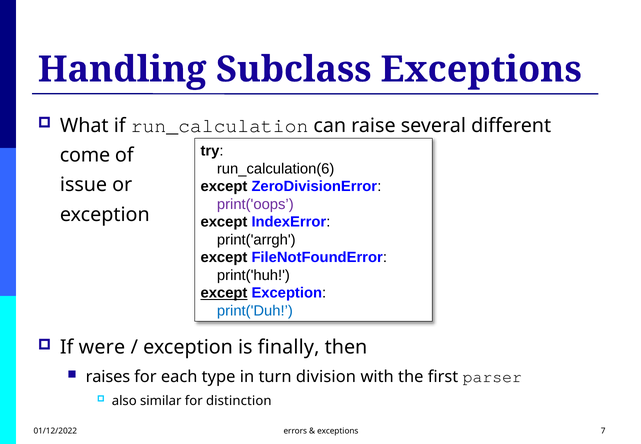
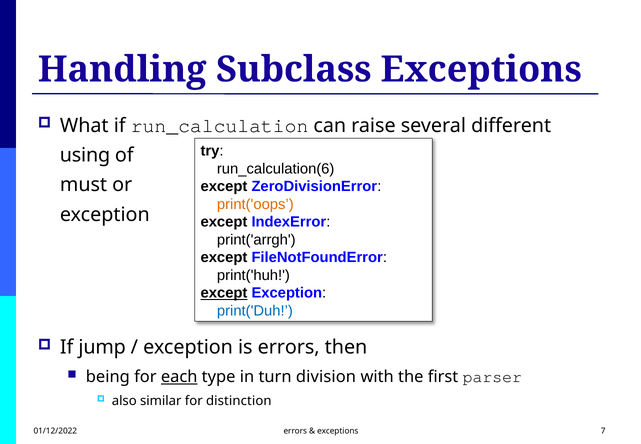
come: come -> using (85, 155)
issue: issue -> must (84, 185)
print('oops colour: purple -> orange (255, 204)
were: were -> jump (102, 347)
is finally: finally -> errors (289, 347)
raises: raises -> being (108, 377)
each underline: none -> present (179, 377)
